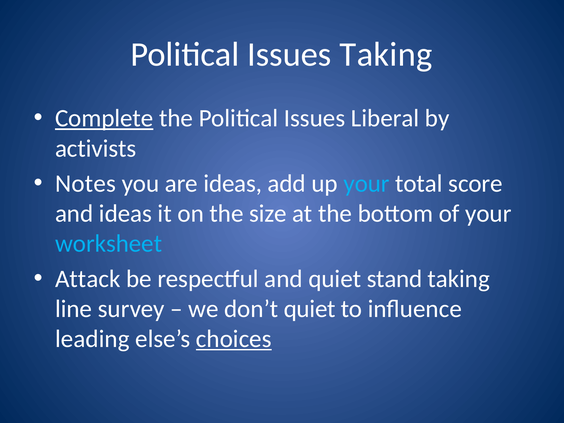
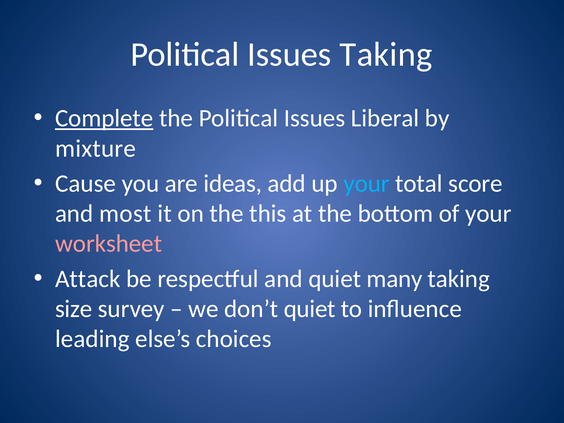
activists: activists -> mixture (96, 148)
Notes: Notes -> Cause (86, 184)
and ideas: ideas -> most (125, 214)
size: size -> this (268, 214)
worksheet colour: light blue -> pink (109, 244)
stand: stand -> many (395, 279)
line: line -> size (74, 309)
choices underline: present -> none (234, 339)
